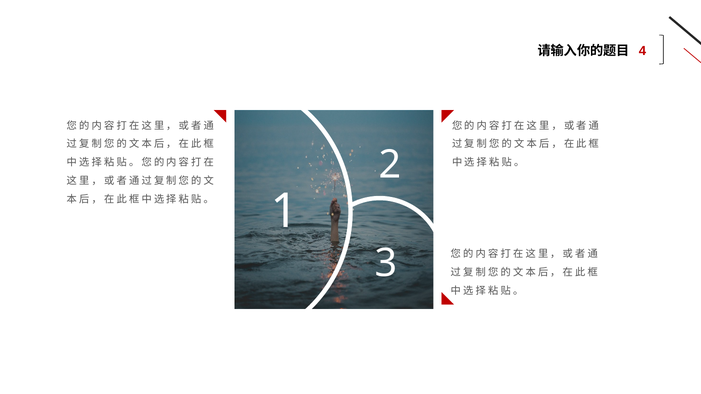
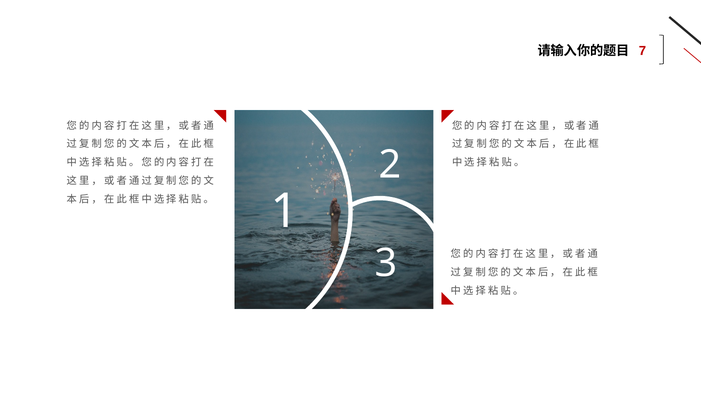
4: 4 -> 7 (642, 51)
